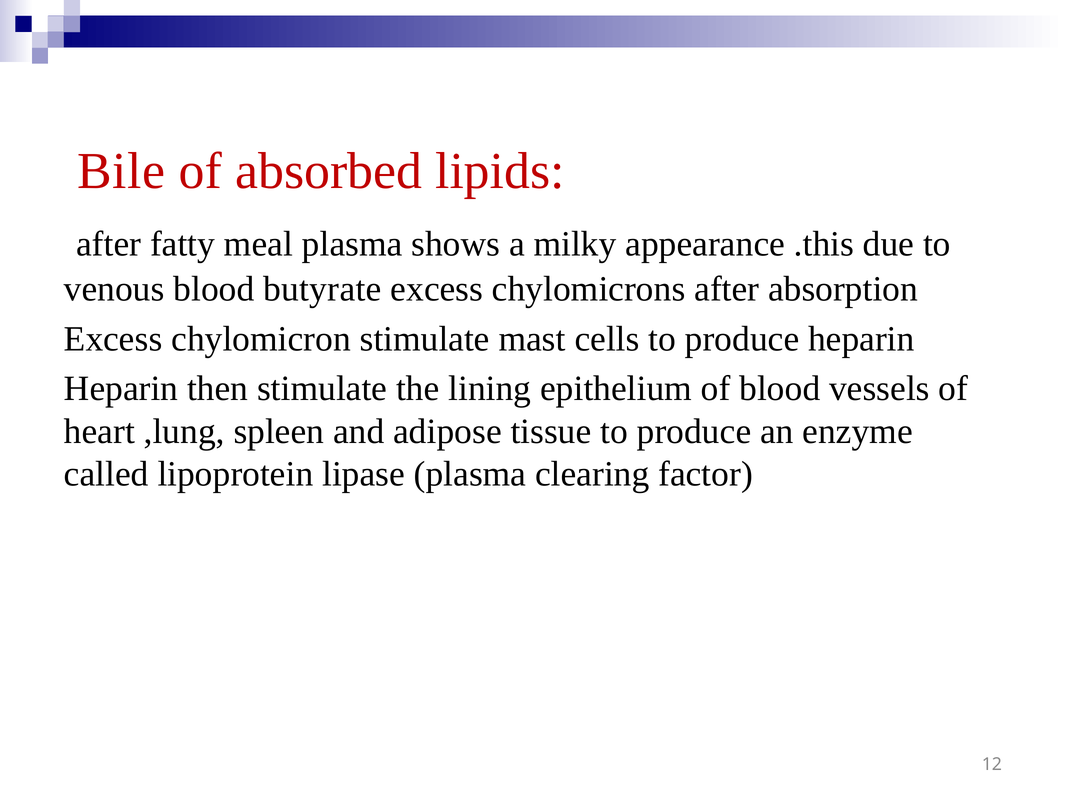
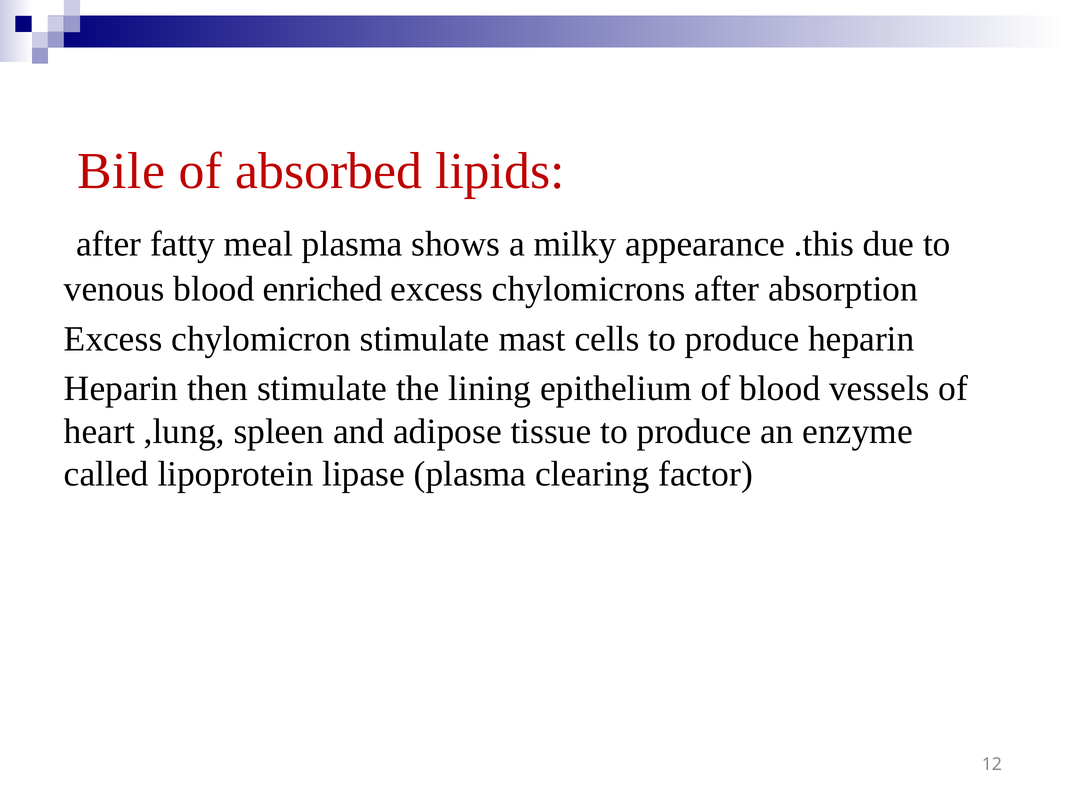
butyrate: butyrate -> enriched (323, 289)
